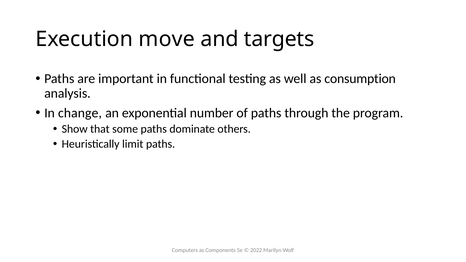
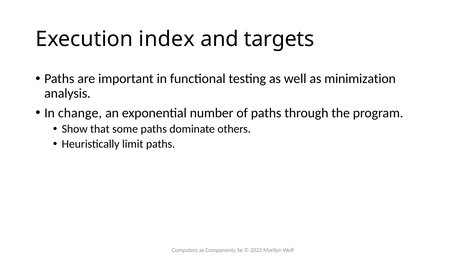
move: move -> index (167, 39)
consumption: consumption -> minimization (360, 79)
